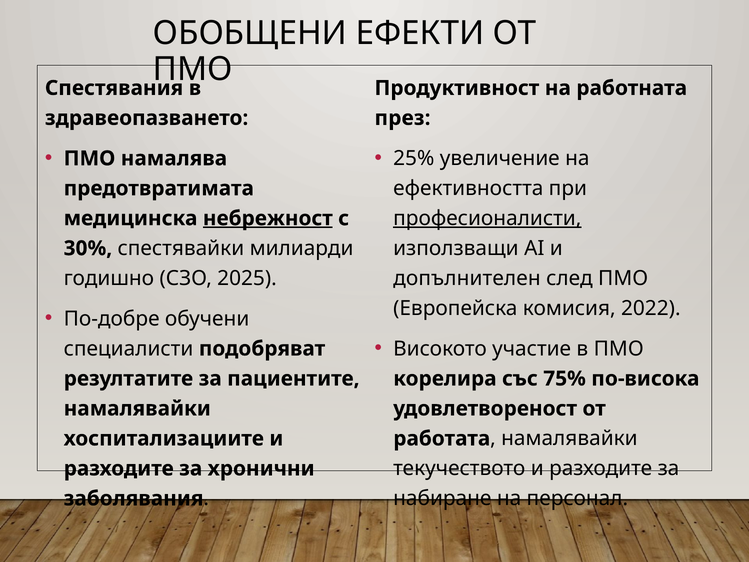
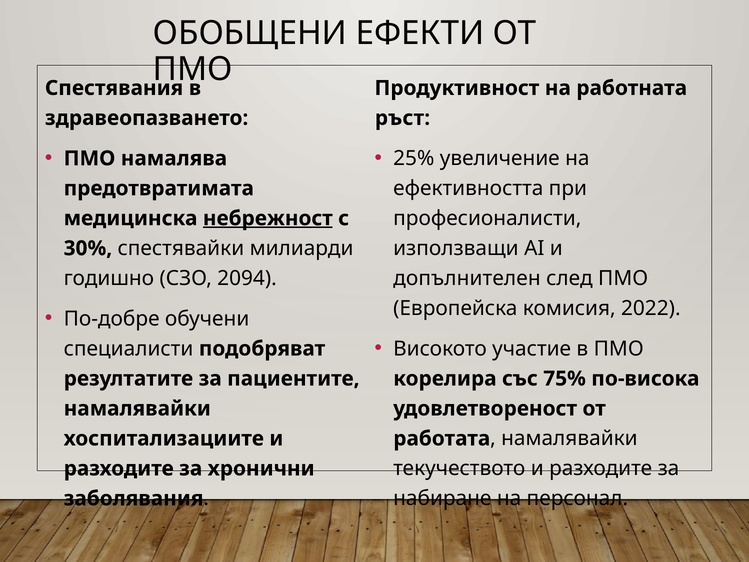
през: през -> ръст (402, 118)
професионалисти underline: present -> none (487, 218)
2025: 2025 -> 2094 (247, 278)
